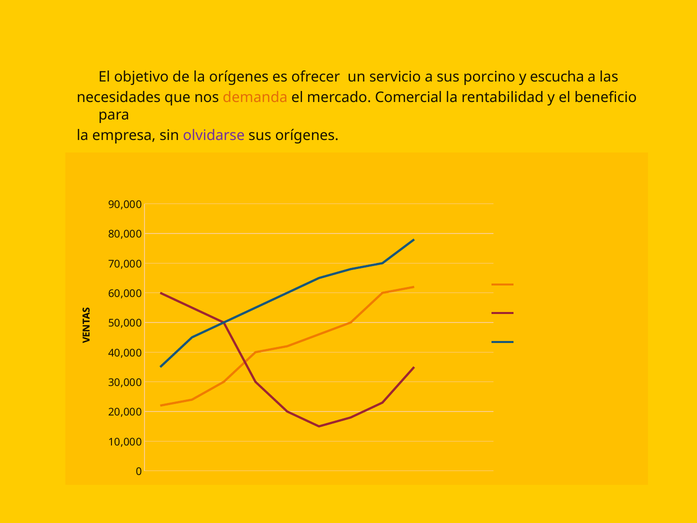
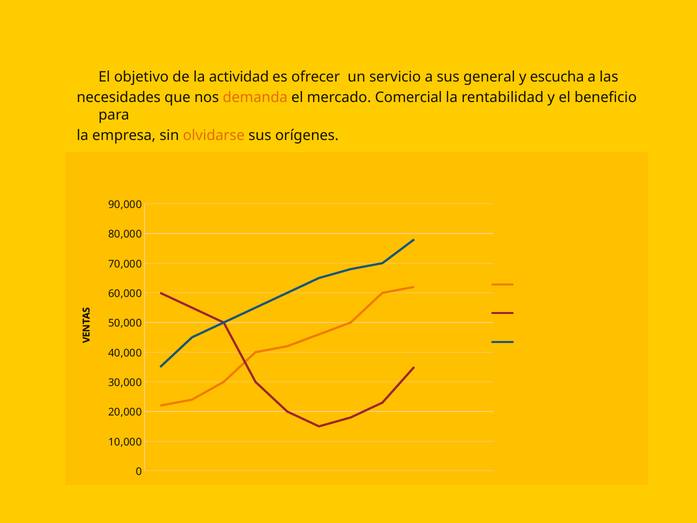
la orígenes: orígenes -> actividad (239, 77)
porcino: porcino -> general (489, 77)
olvidarse colour: purple -> orange (214, 135)
